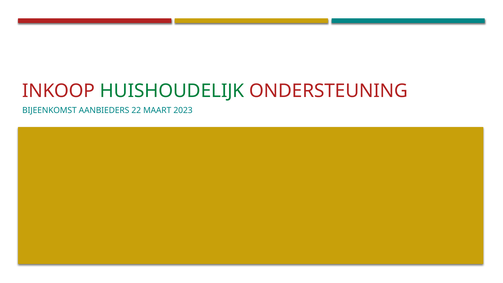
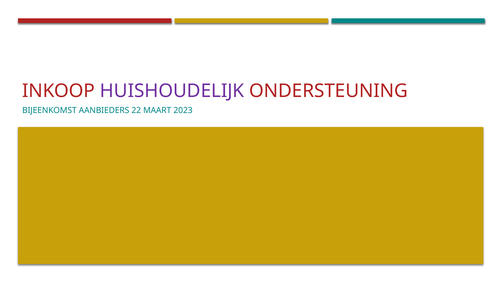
HUISHOUDELIJK colour: green -> purple (172, 91)
